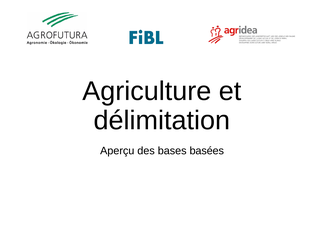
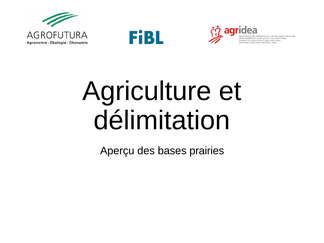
basées: basées -> prairies (207, 151)
